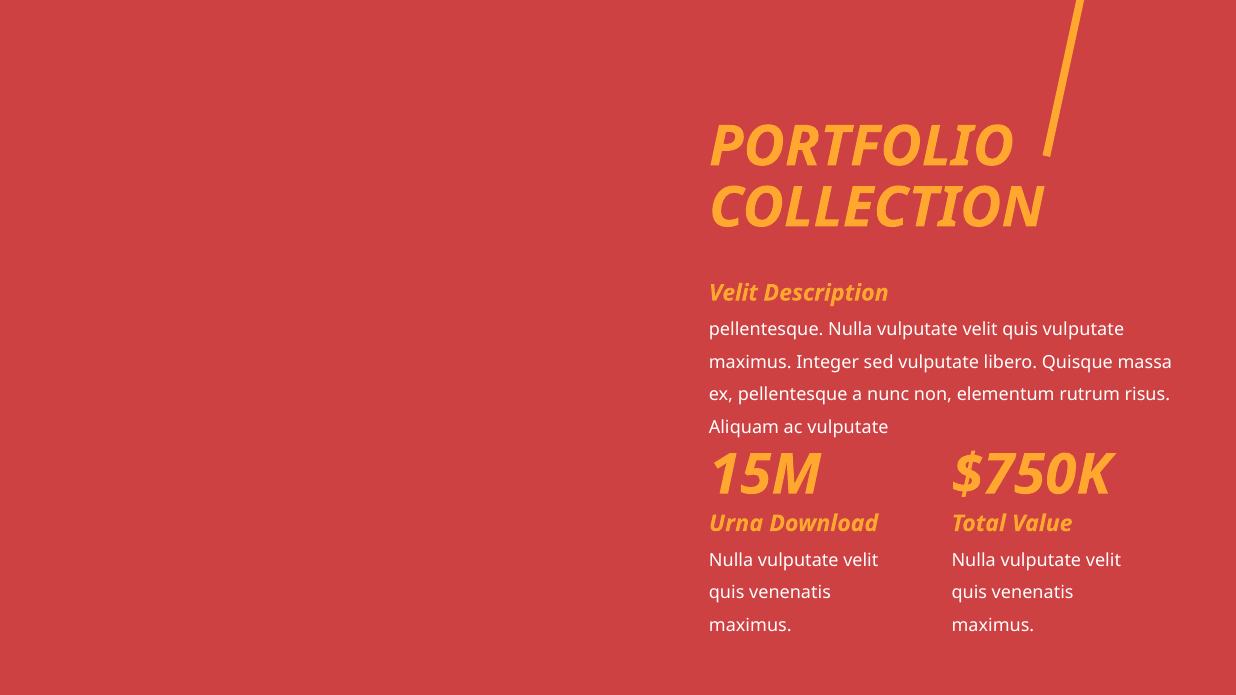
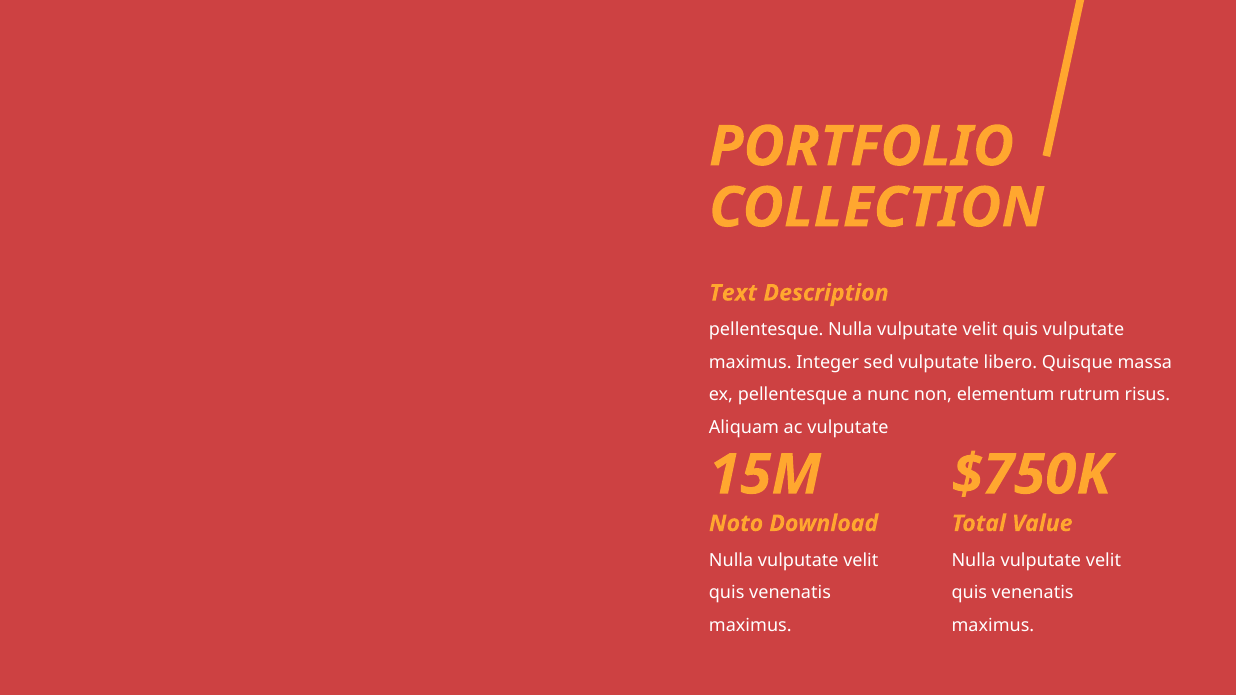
Velit: Velit -> Text (733, 293)
Urna: Urna -> Noto (736, 524)
